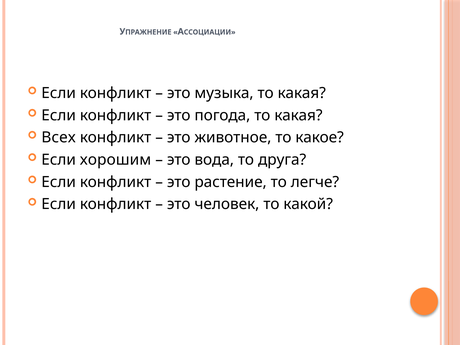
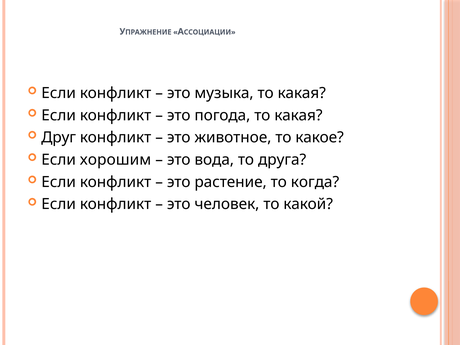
Всех: Всех -> Друг (59, 138)
легче: легче -> когда (315, 182)
